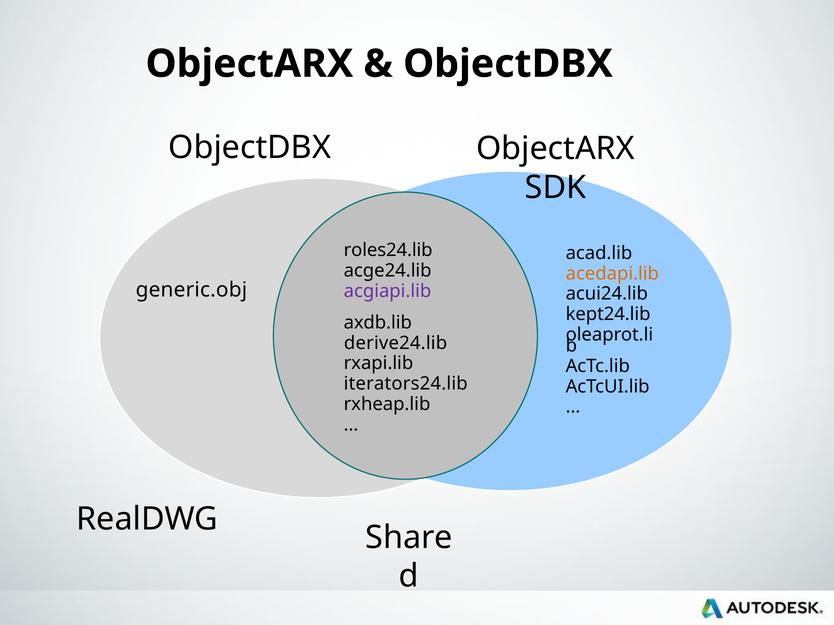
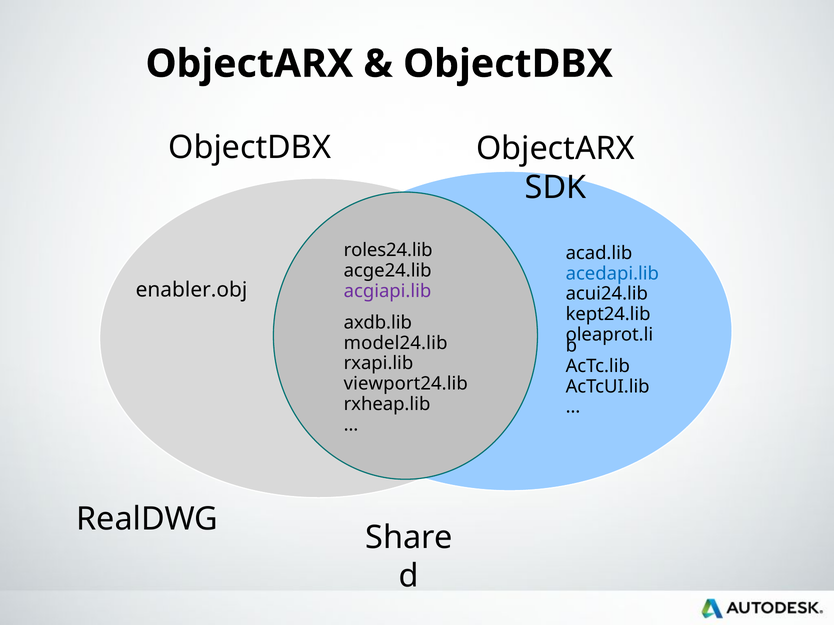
acedapi.lib colour: orange -> blue (612, 274)
generic.obj: generic.obj -> enabler.obj (191, 290)
derive24.lib: derive24.lib -> model24.lib (396, 343)
iterators24.lib: iterators24.lib -> viewport24.lib (406, 384)
